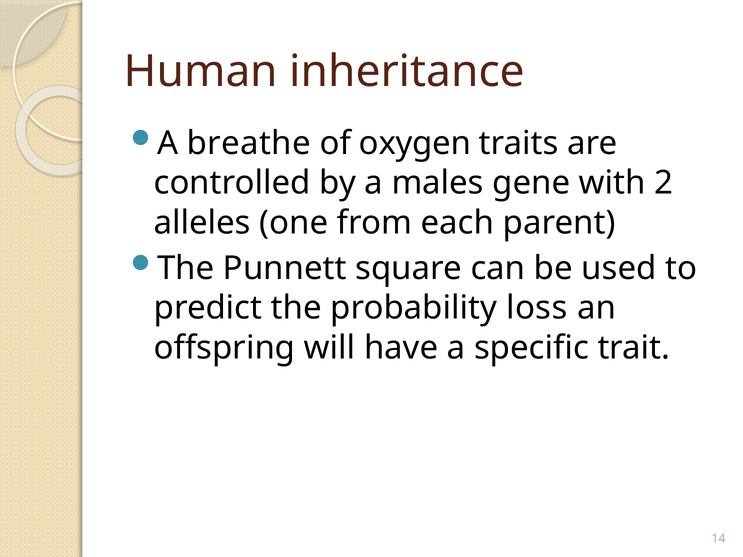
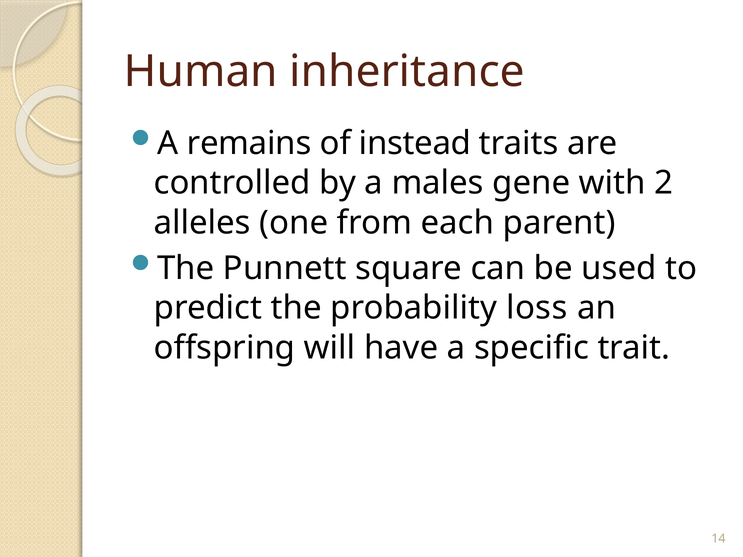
breathe: breathe -> remains (249, 143)
oxygen: oxygen -> instead (415, 143)
